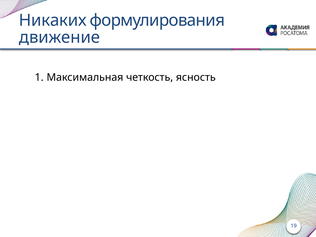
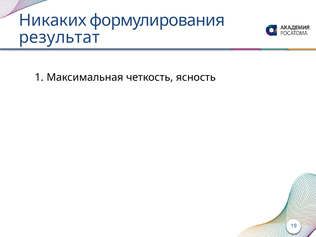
движение: движение -> результат (59, 37)
